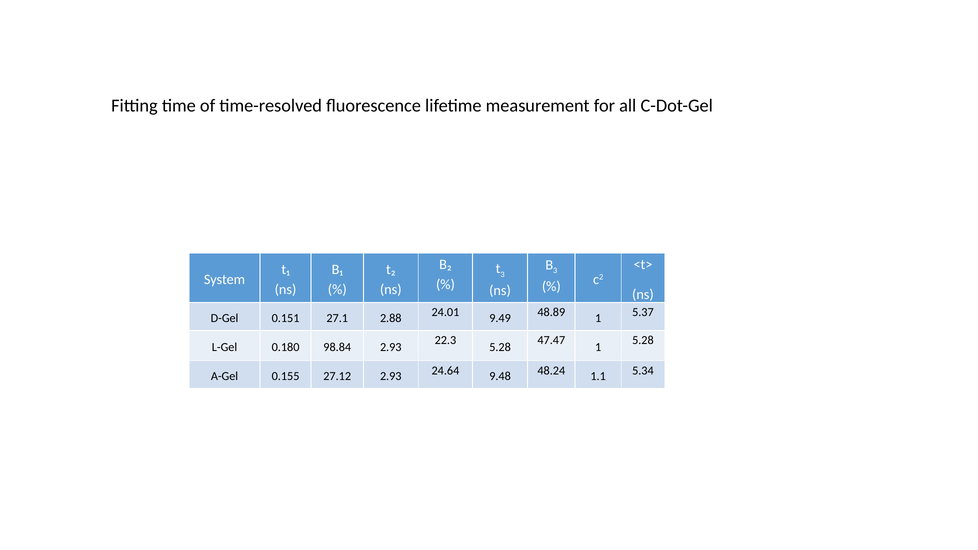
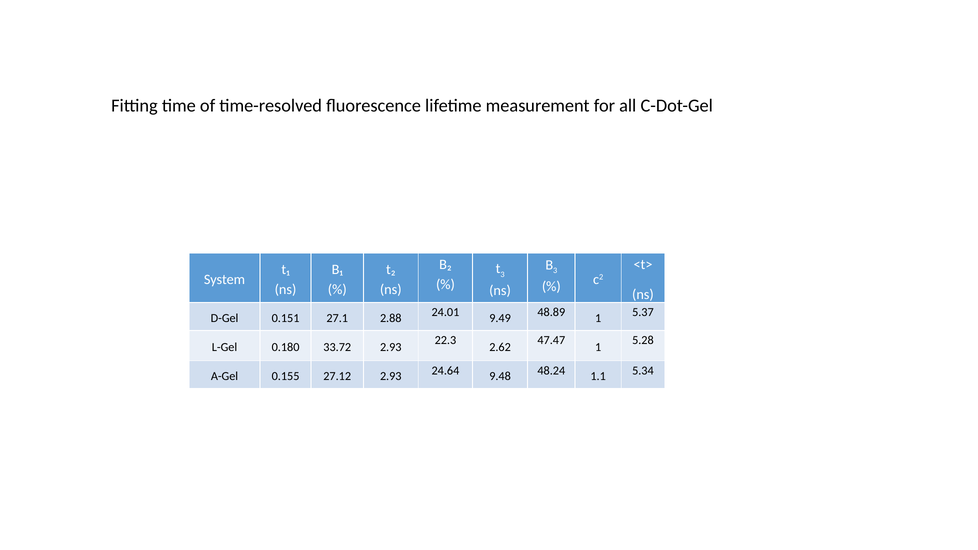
98.84: 98.84 -> 33.72 (337, 347)
5.28: 5.28 -> 2.62 (500, 347)
